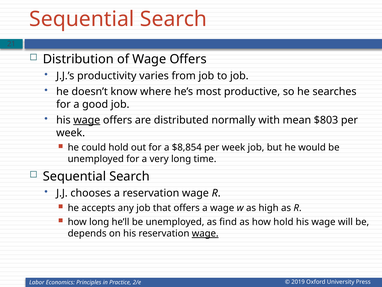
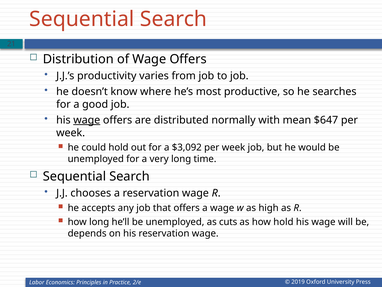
$803: $803 -> $647 (326, 120)
$8,854: $8,854 -> $3,092 (187, 147)
find: find -> cuts (228, 222)
wage underline: present -> none (205, 233)
